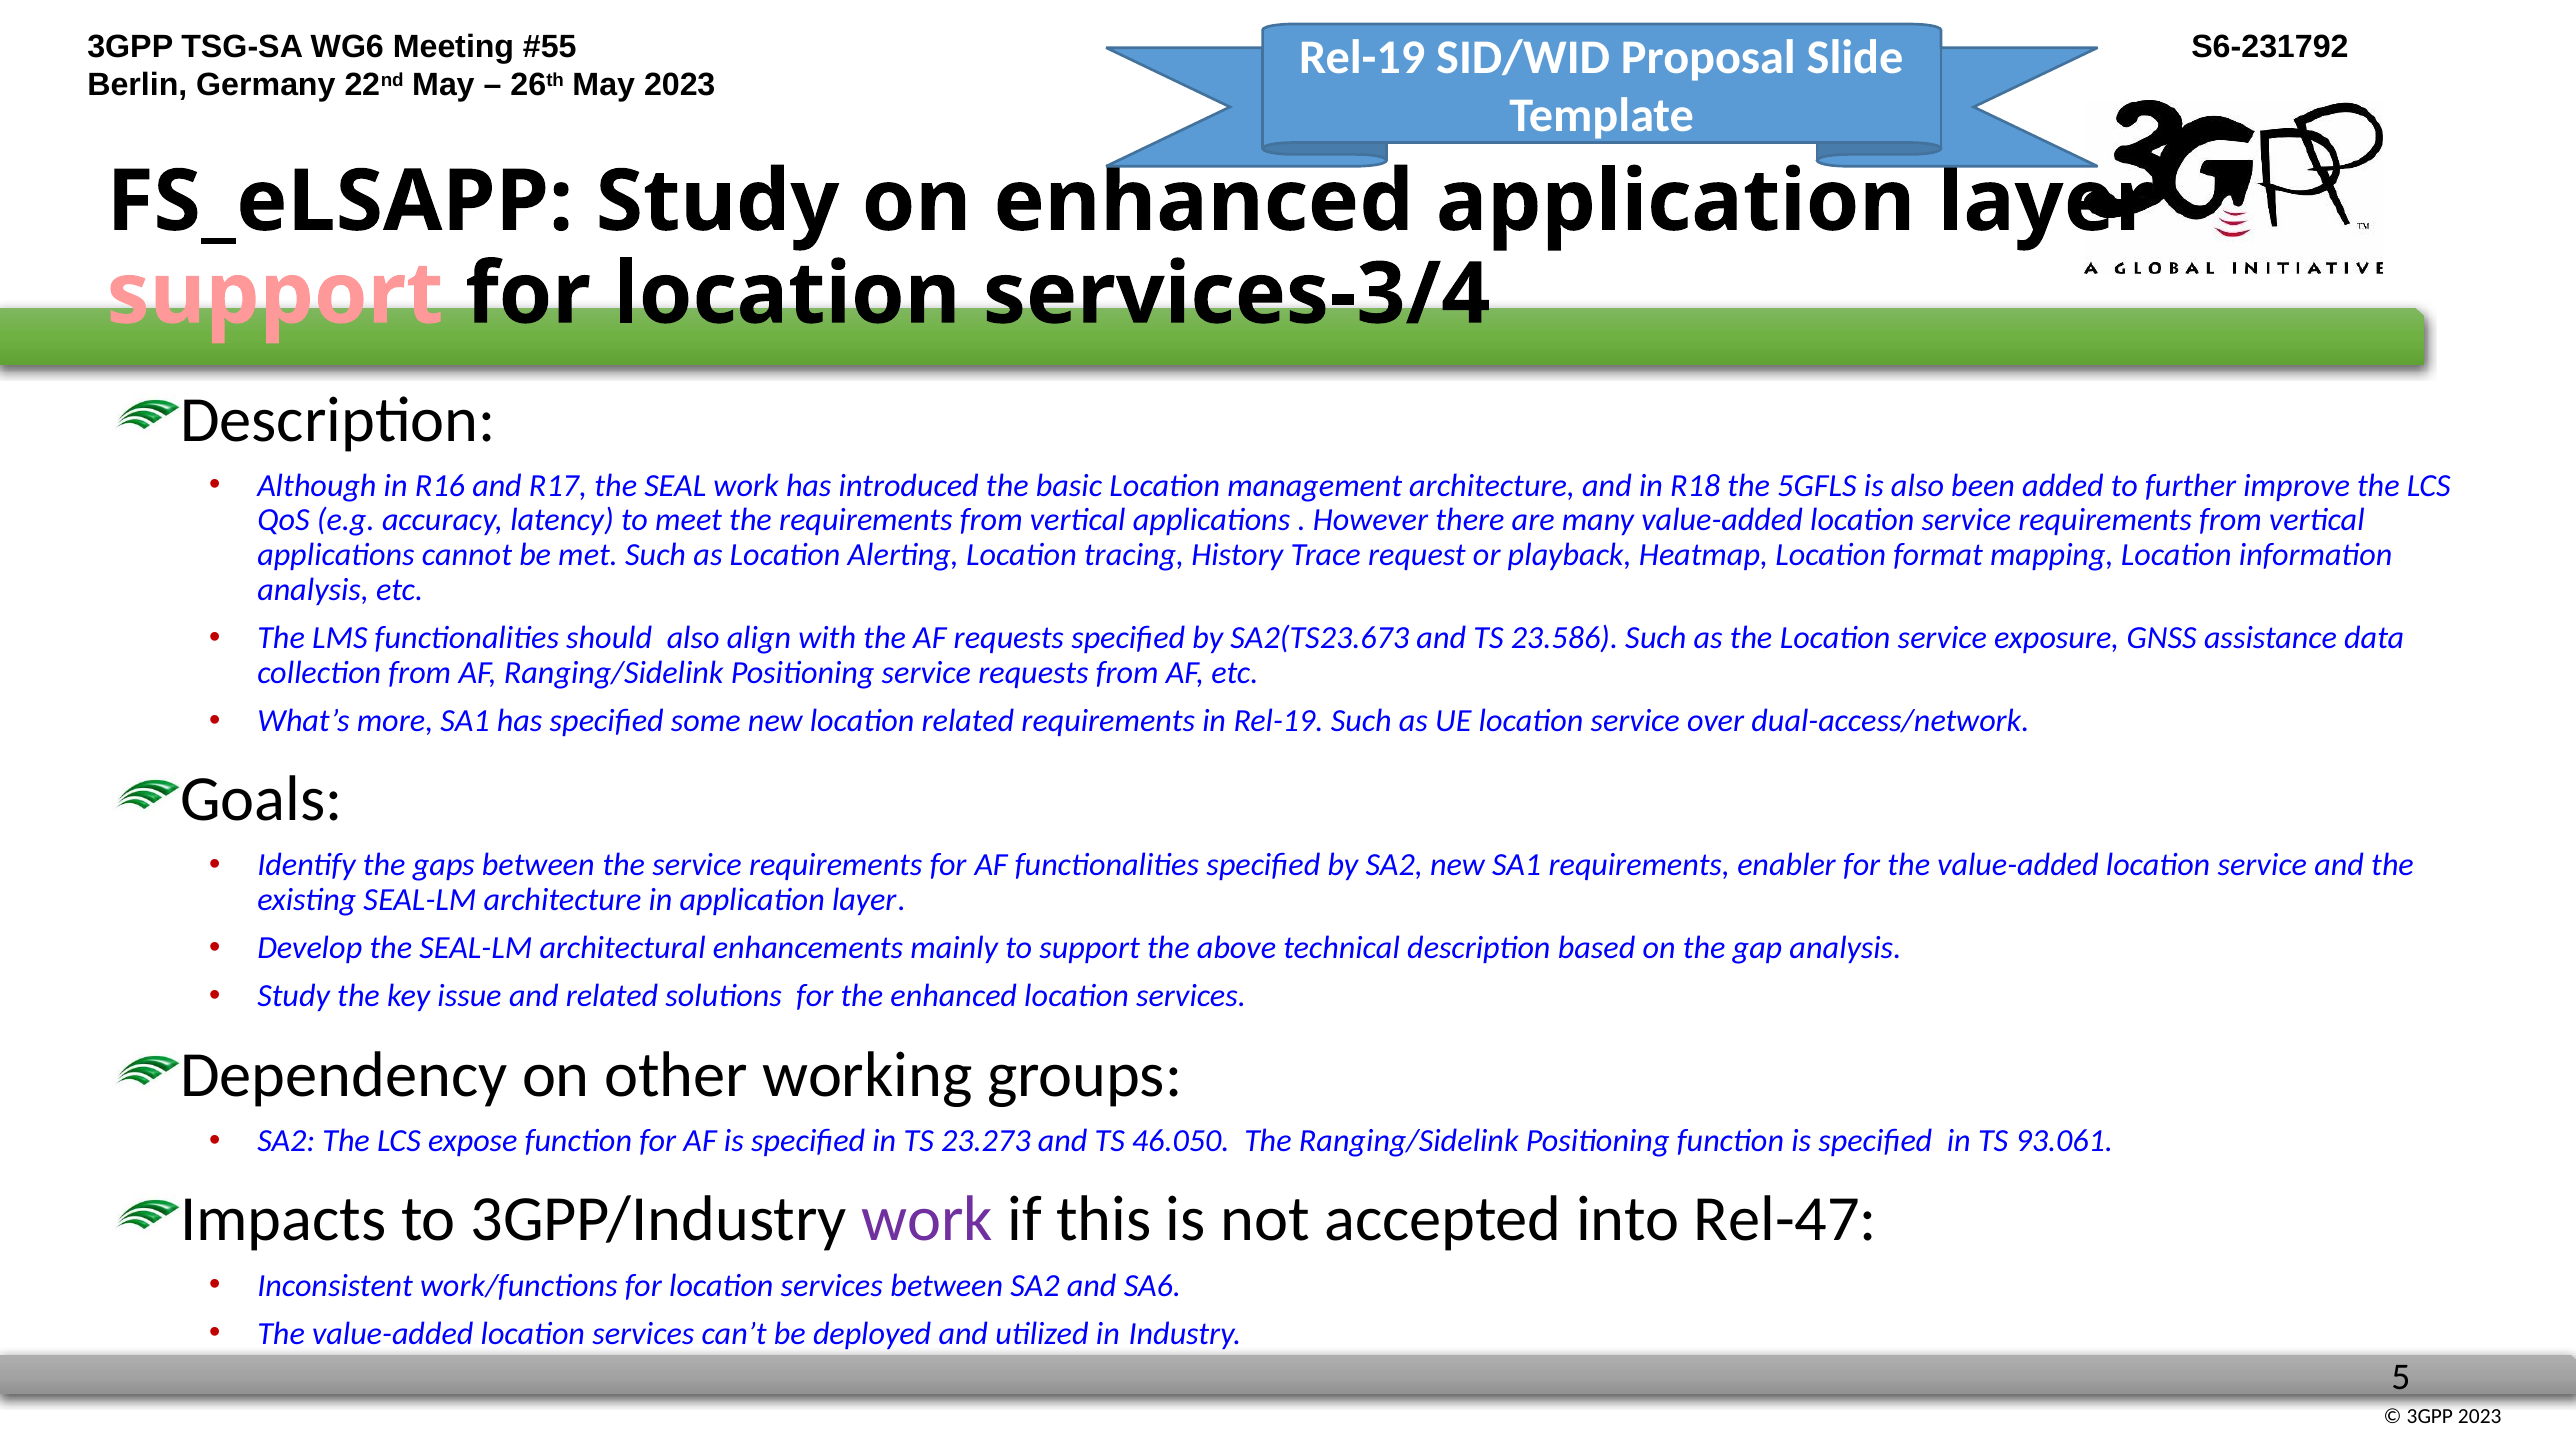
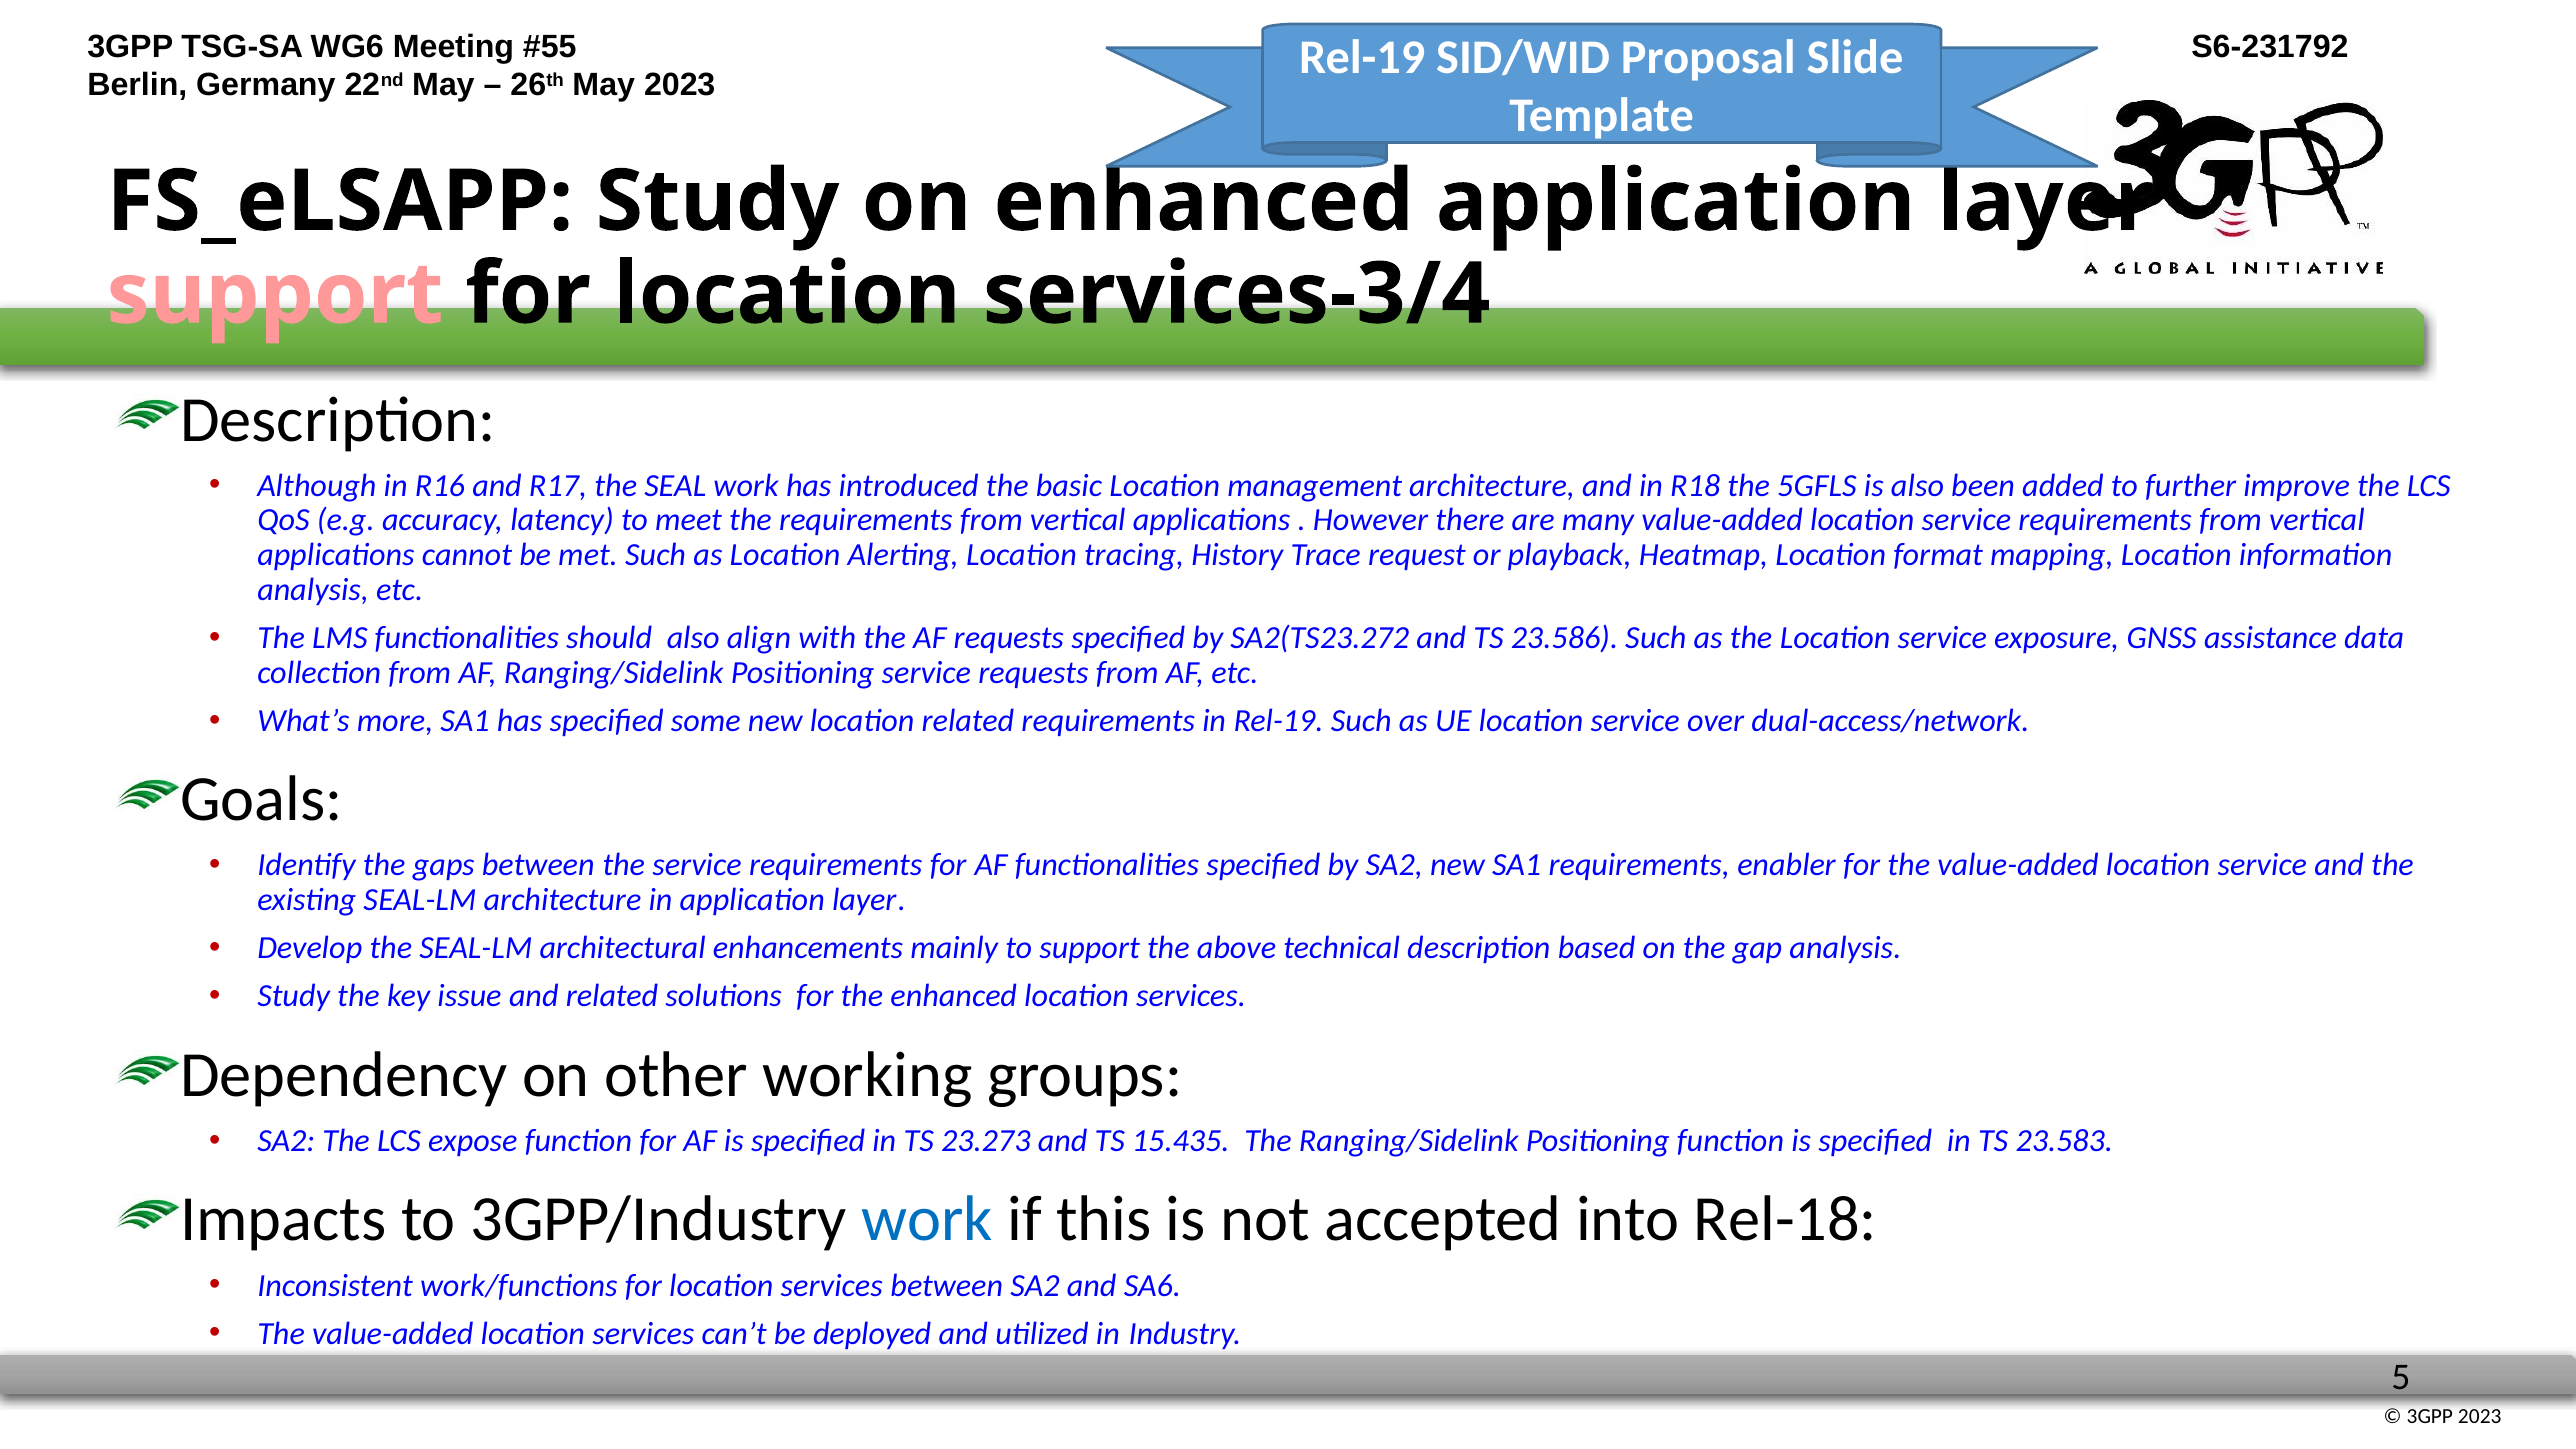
SA2(TS23.673: SA2(TS23.673 -> SA2(TS23.272 (1320, 638)
46.050: 46.050 -> 15.435 (1181, 1141)
93.061: 93.061 -> 23.583 (2064, 1141)
work colour: purple -> blue (927, 1220)
Rel-47: Rel-47 -> Rel-18 (1785, 1220)
